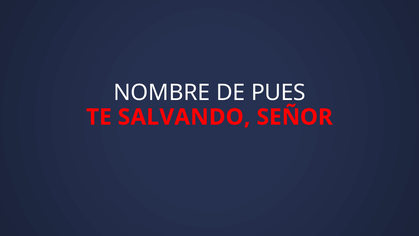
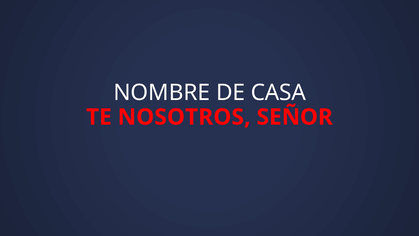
PUES: PUES -> CASA (278, 92)
SALVANDO: SALVANDO -> NOSOTROS (184, 117)
